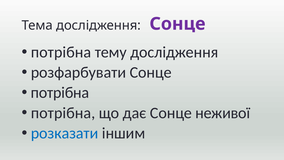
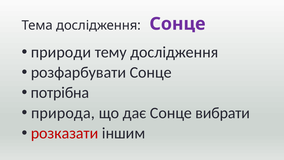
потрібна: потрібна -> природи (61, 52)
потрібна: потрібна -> природа (63, 113)
неживої: неживої -> вибрати (223, 113)
розказати colour: blue -> red (65, 133)
